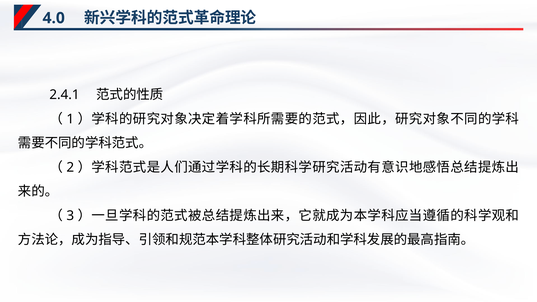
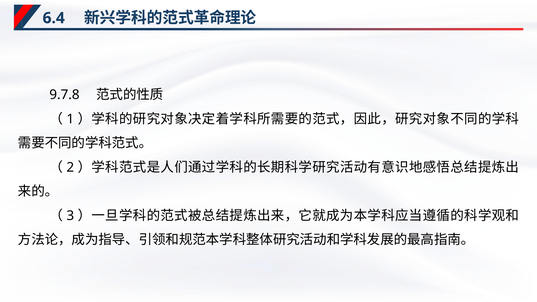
4.0: 4.0 -> 6.4 (54, 18)
2.4.1: 2.4.1 -> 9.7.8 (64, 95)
